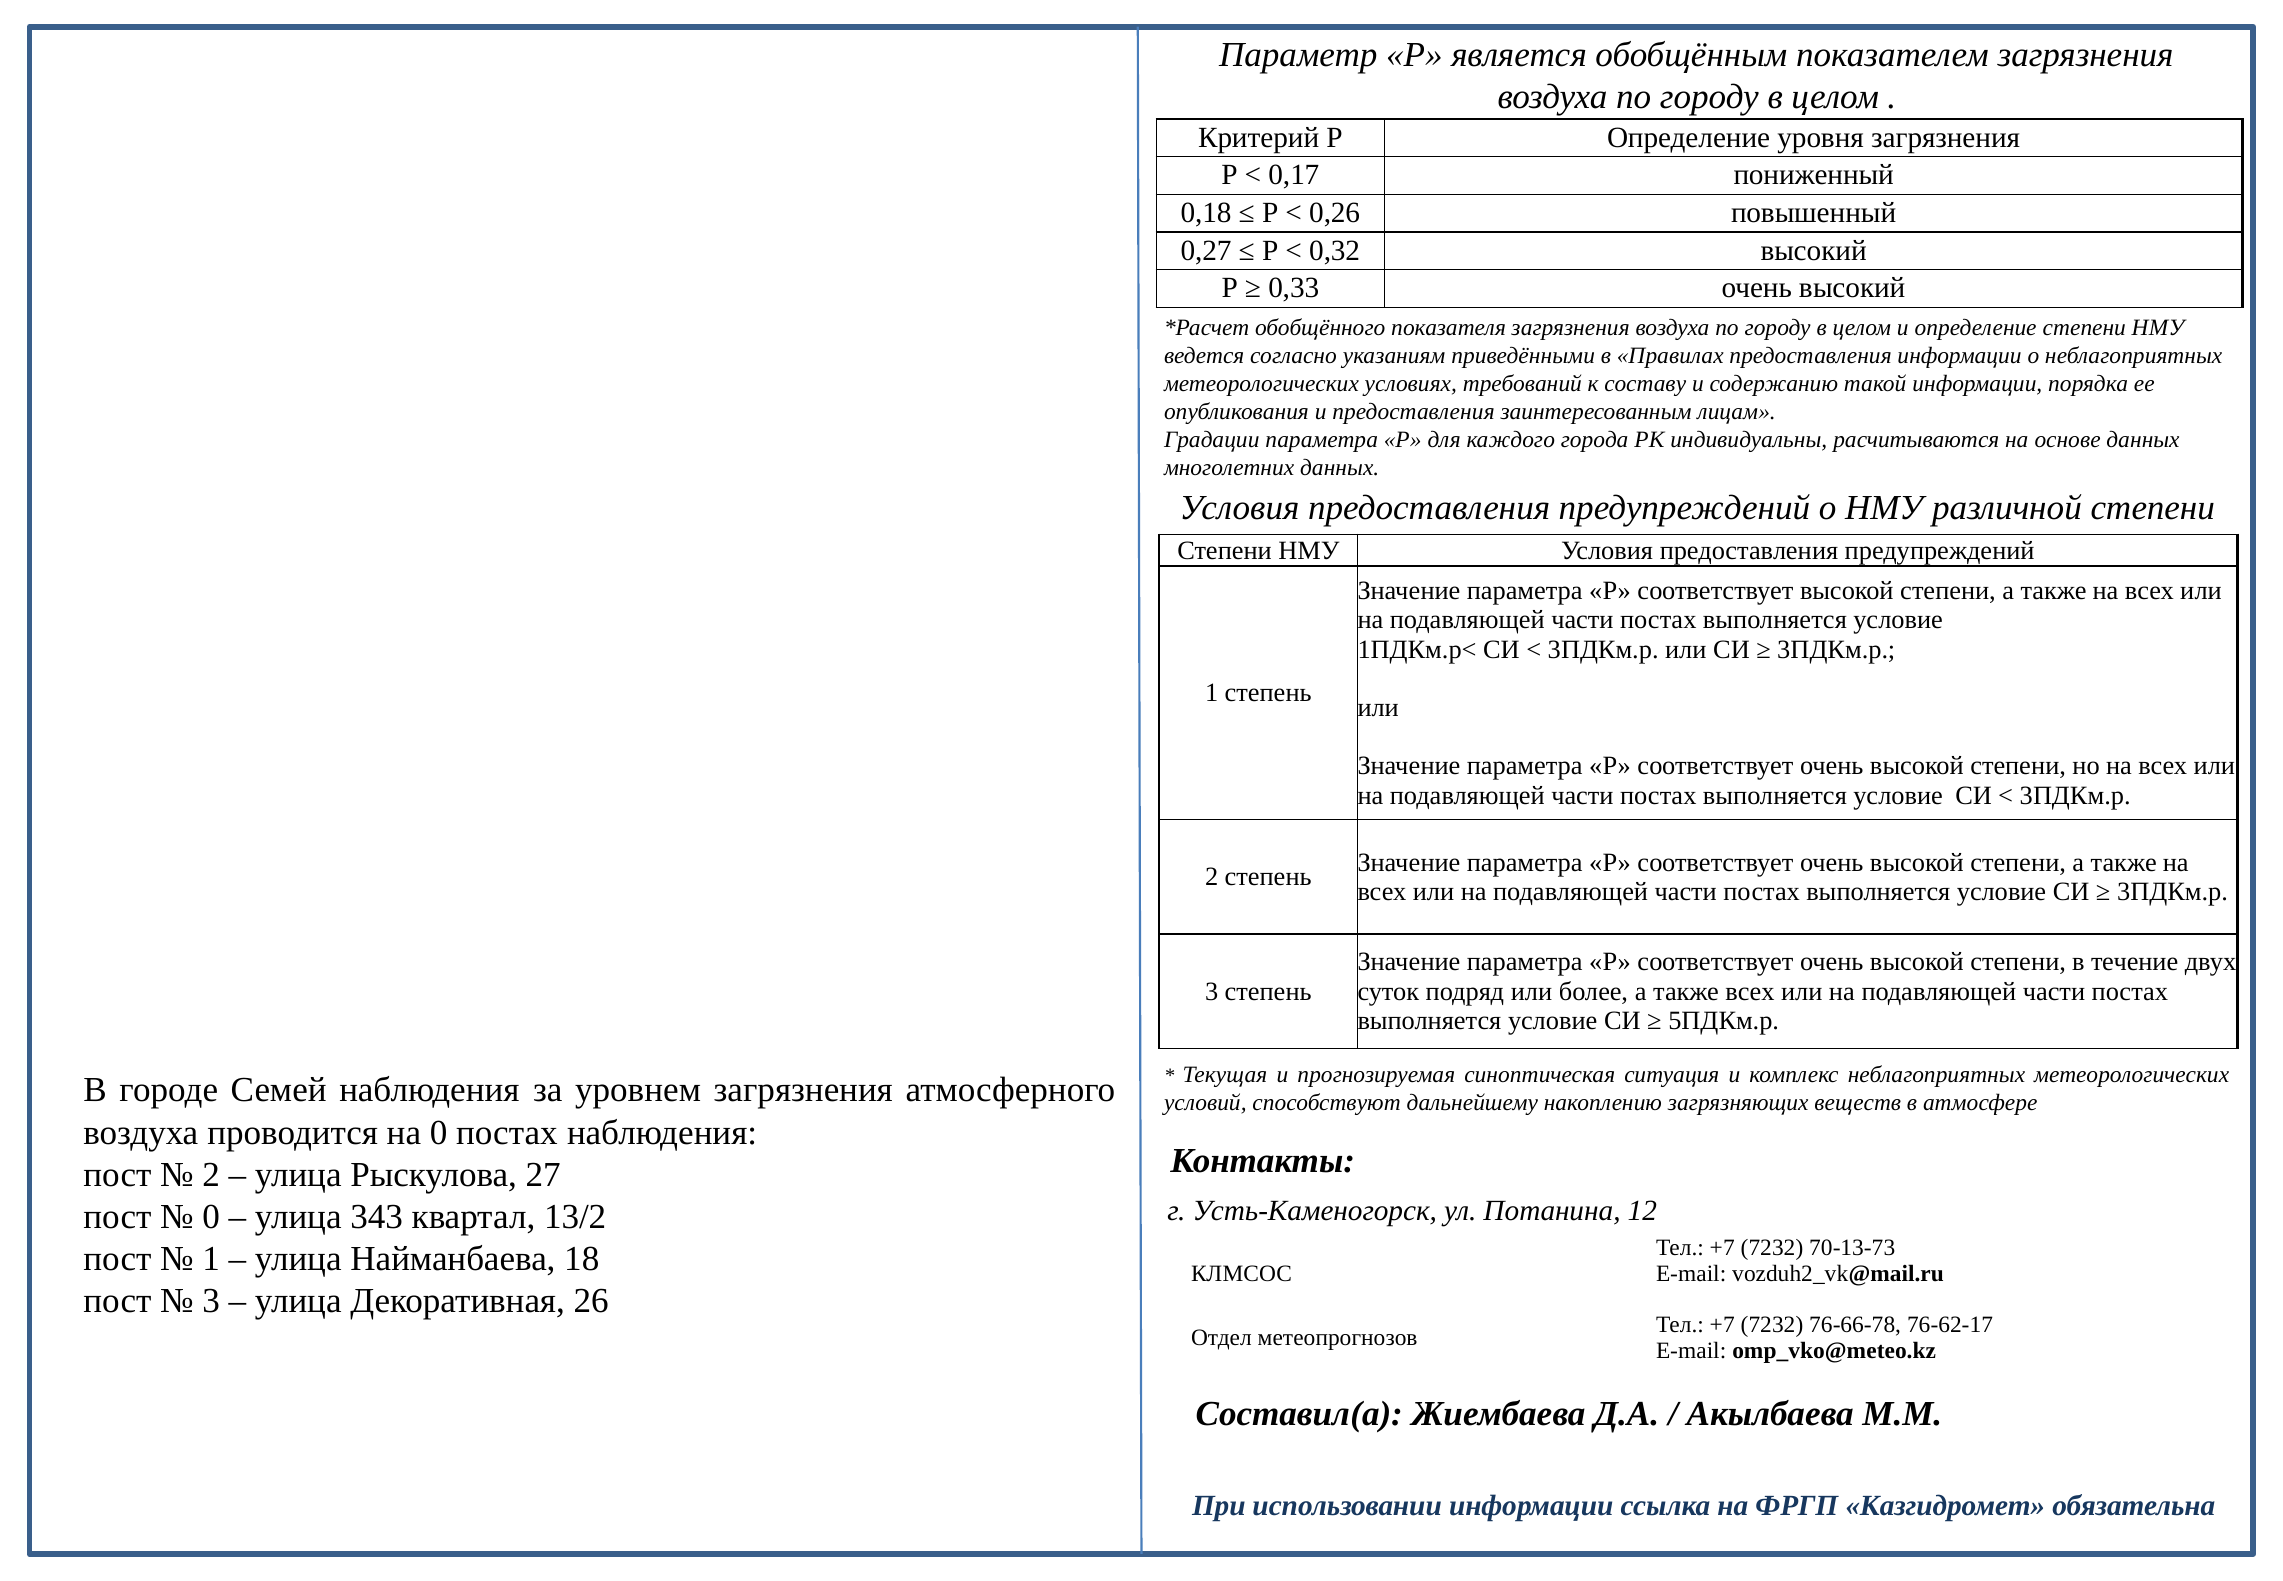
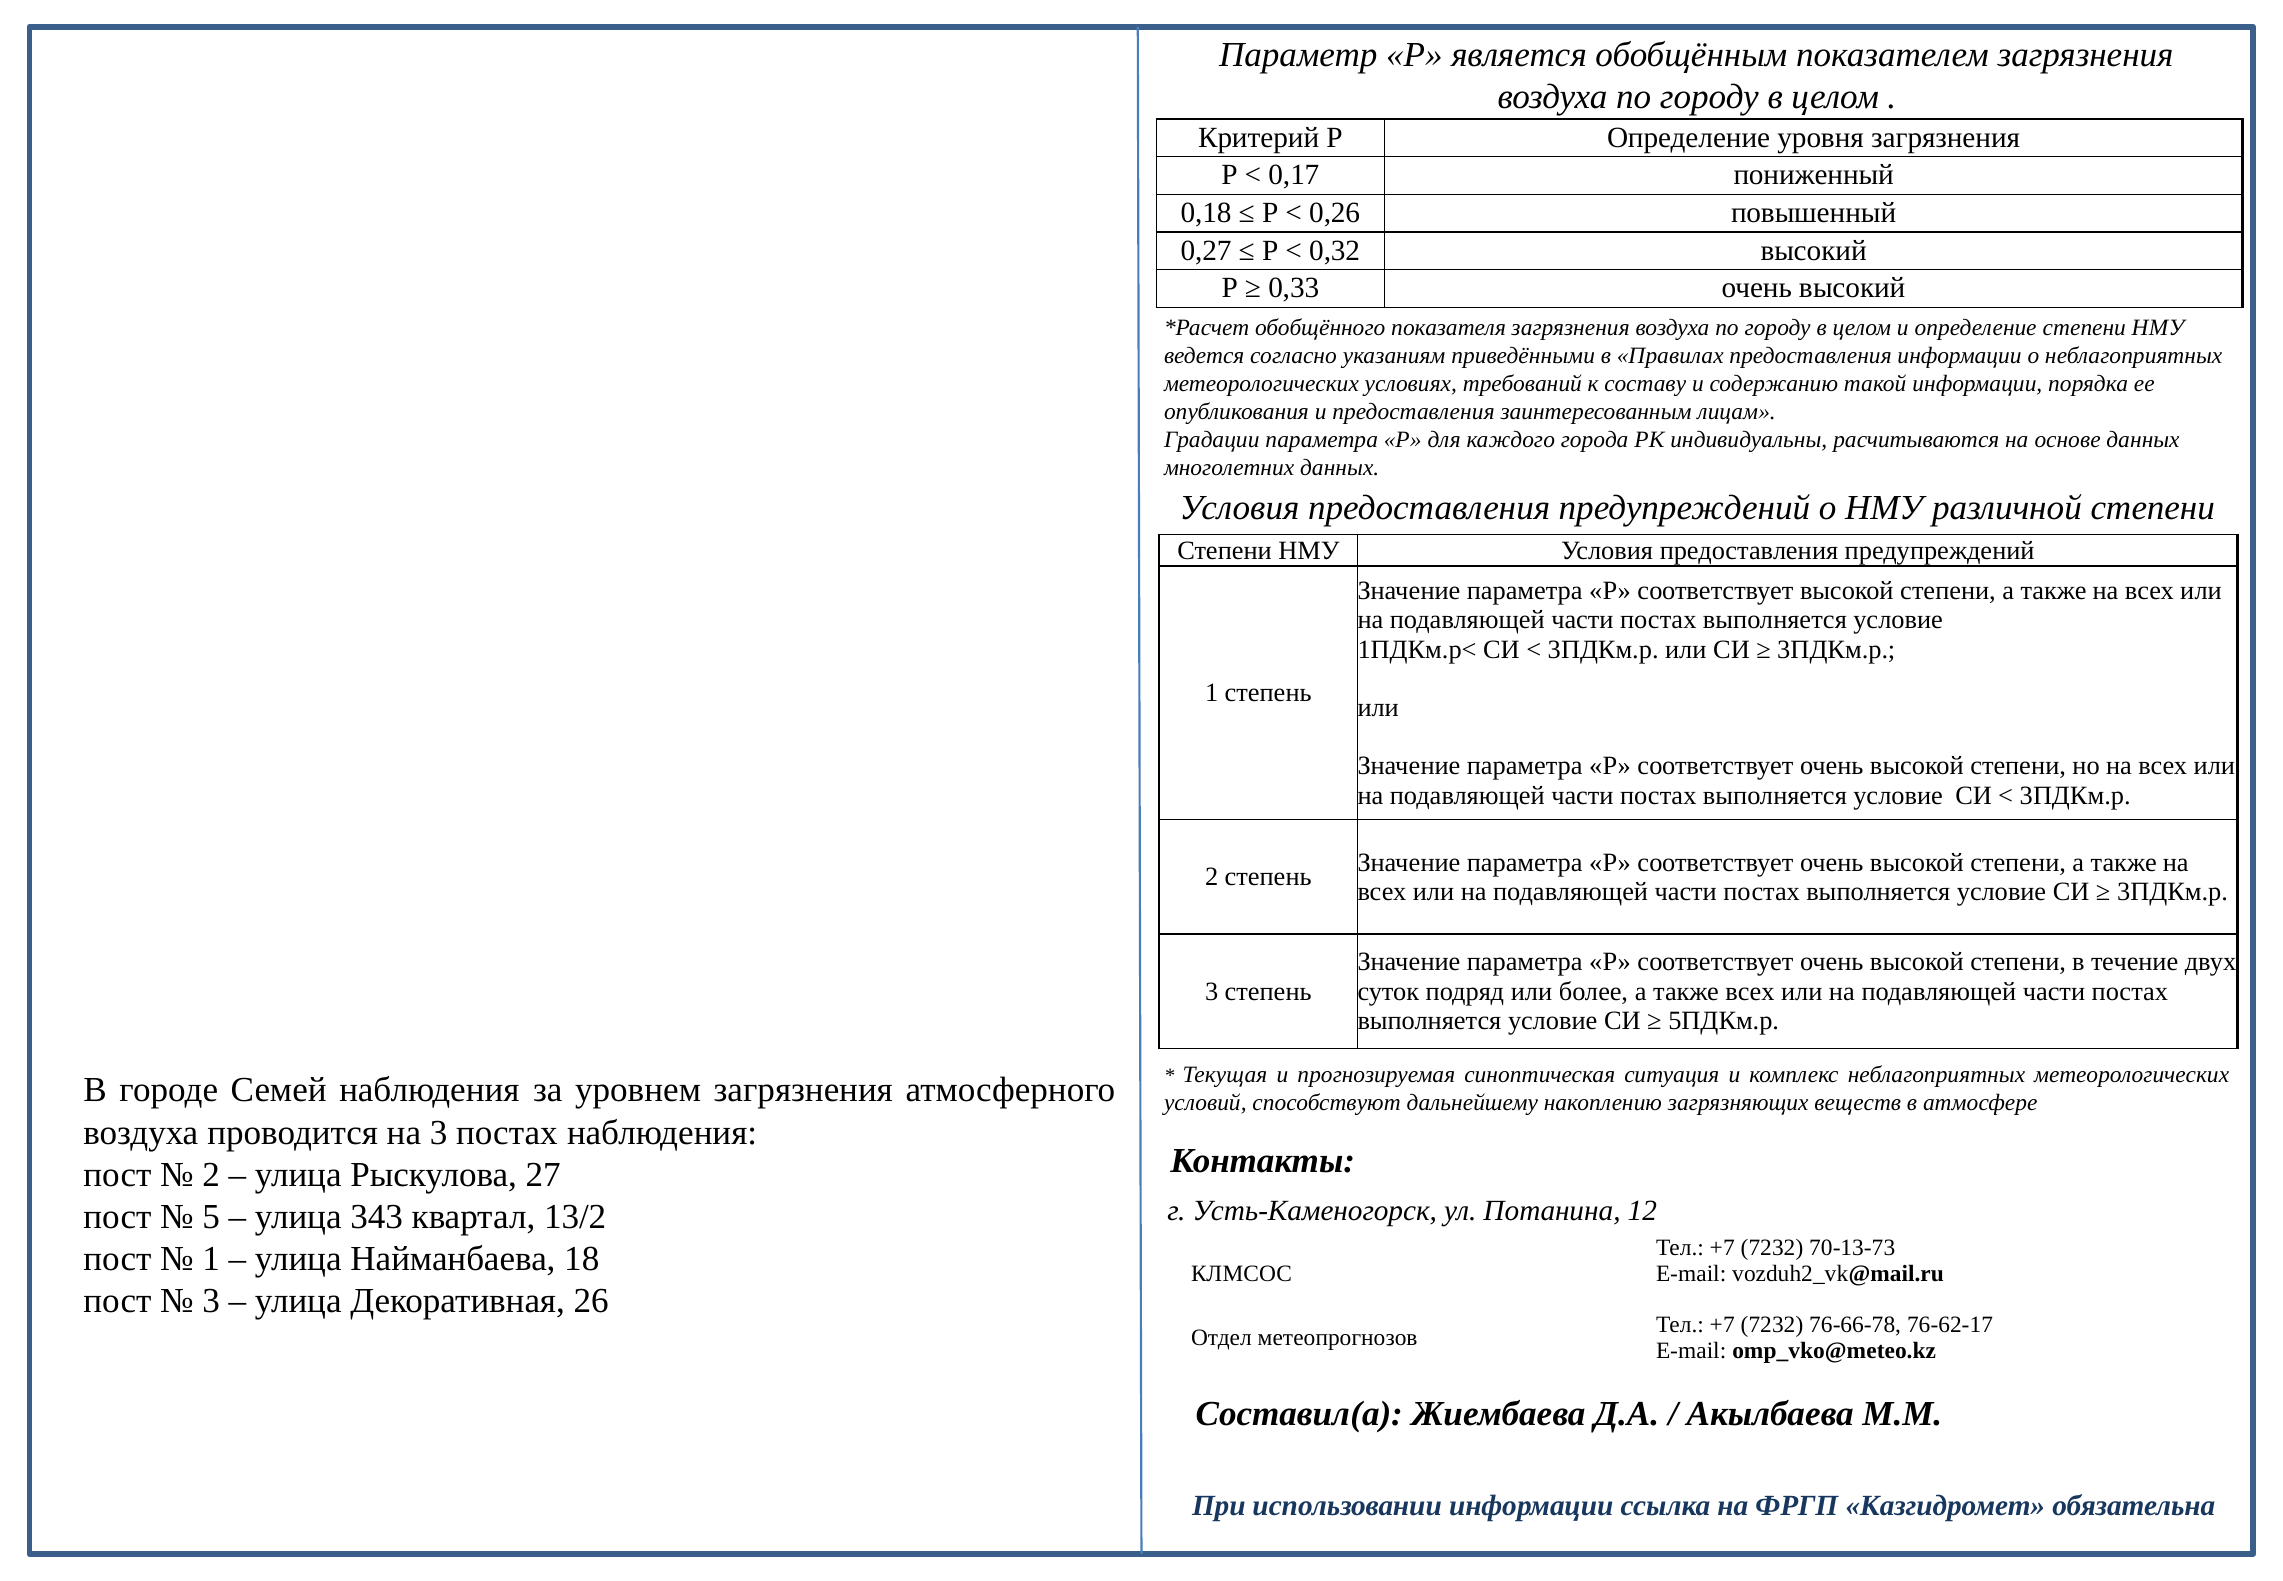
на 0: 0 -> 3 (439, 1132)
0: 0 -> 5 (211, 1216)
